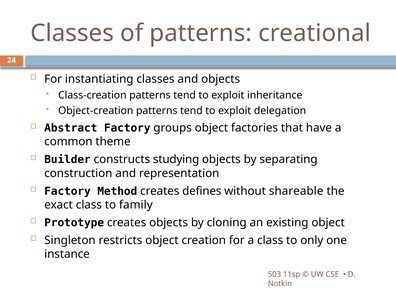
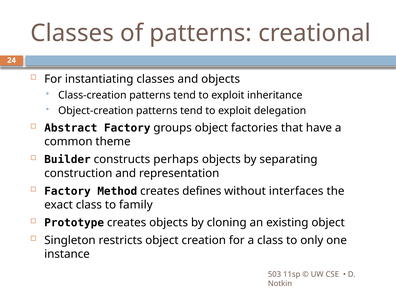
studying: studying -> perhaps (176, 159)
shareable: shareable -> interfaces (296, 191)
